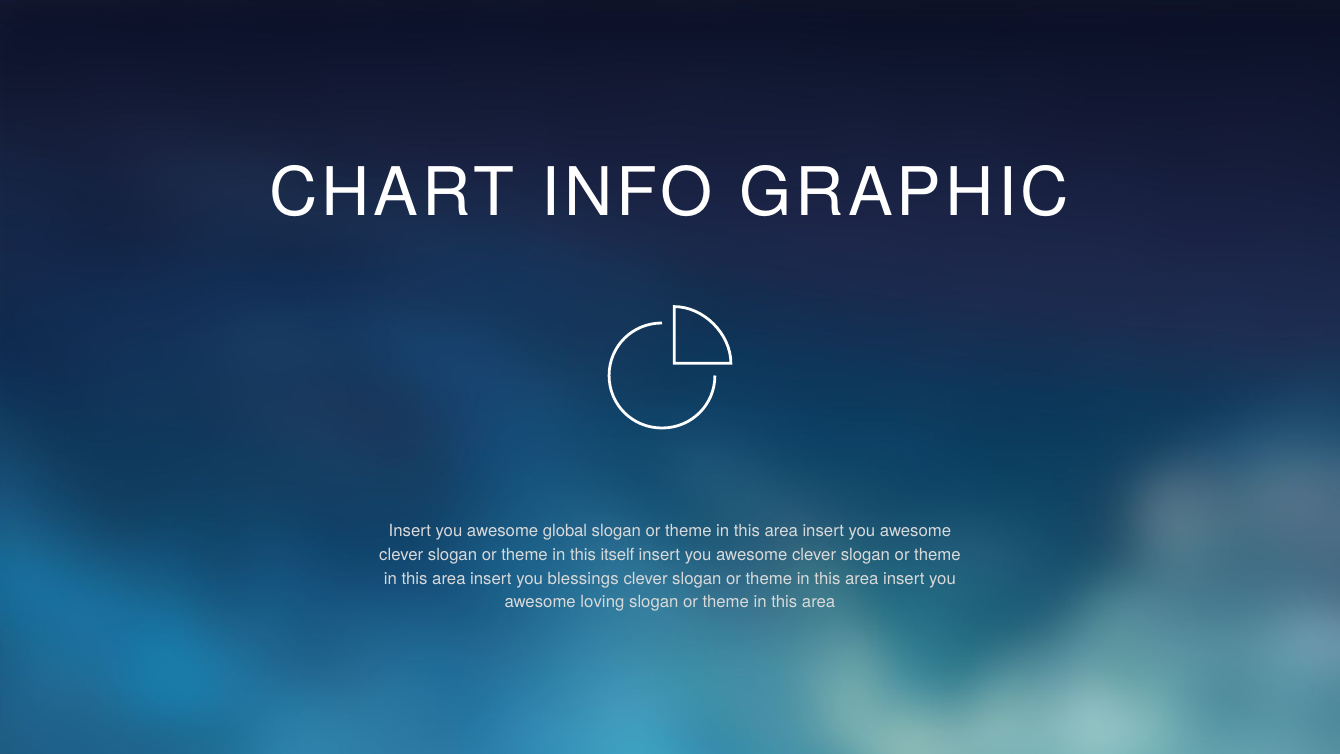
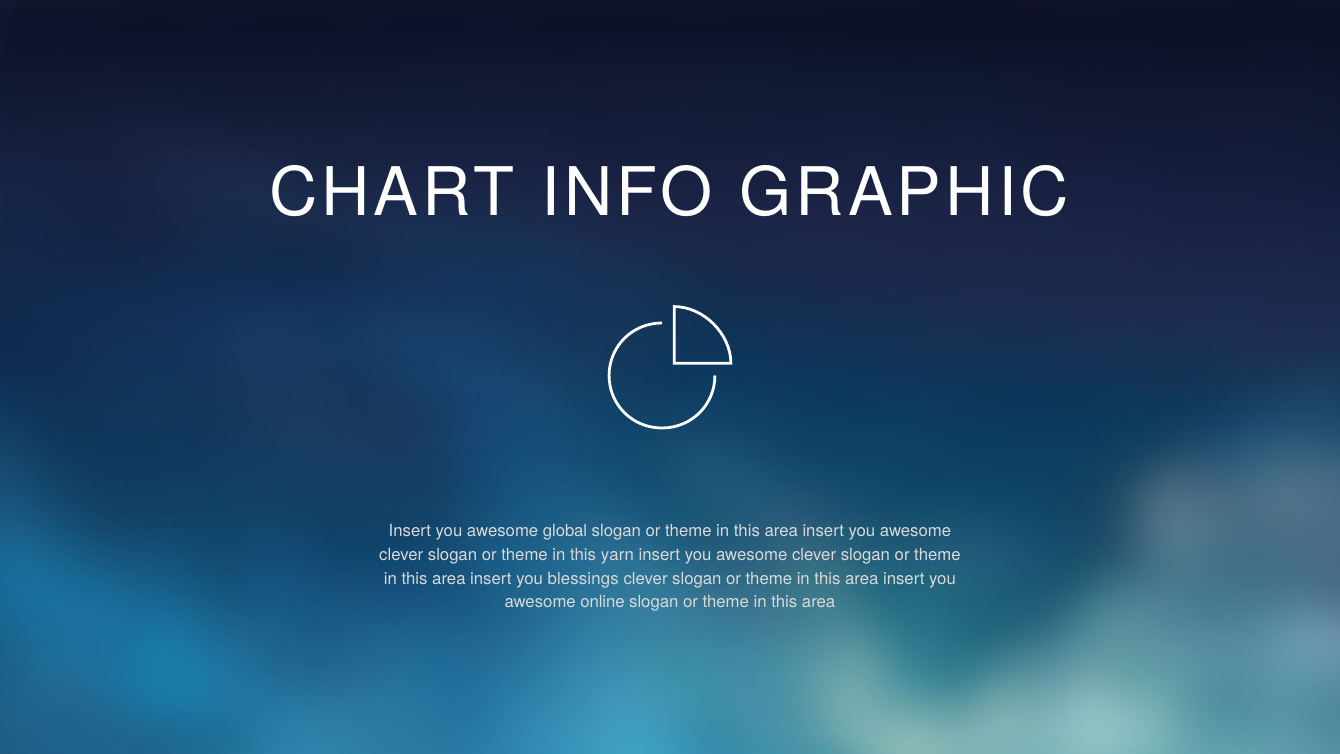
itself: itself -> yarn (617, 555)
loving: loving -> online (603, 602)
